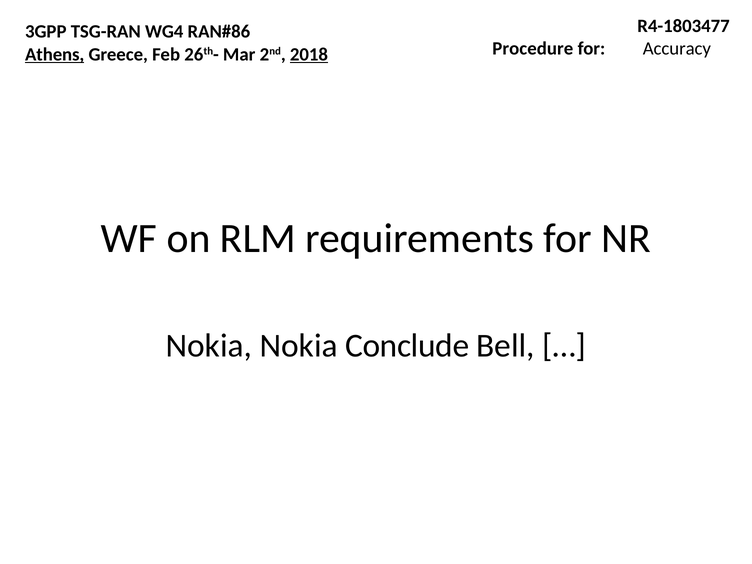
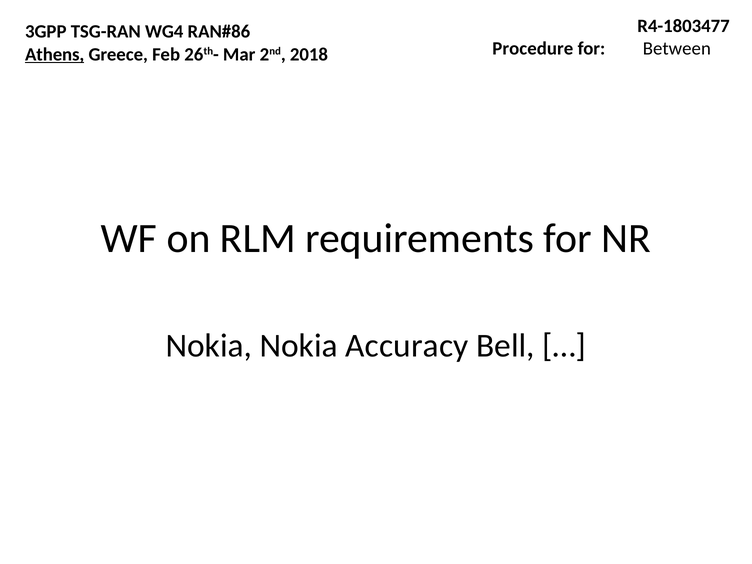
Accuracy: Accuracy -> Between (677, 48)
2018 underline: present -> none (309, 54)
Conclude: Conclude -> Accuracy (407, 346)
